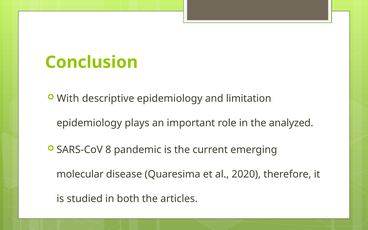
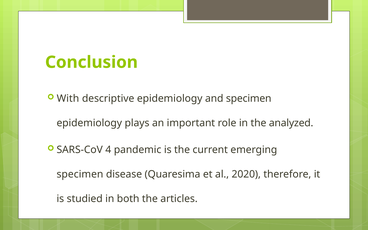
and limitation: limitation -> specimen (249, 99)
8: 8 -> 4 (108, 150)
molecular: molecular -> specimen (80, 174)
